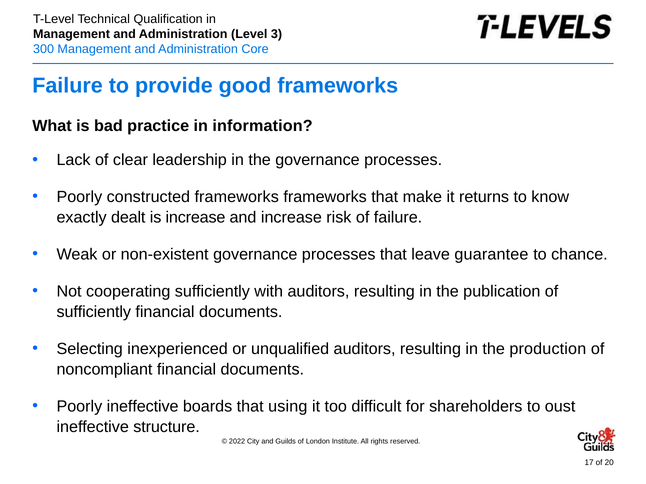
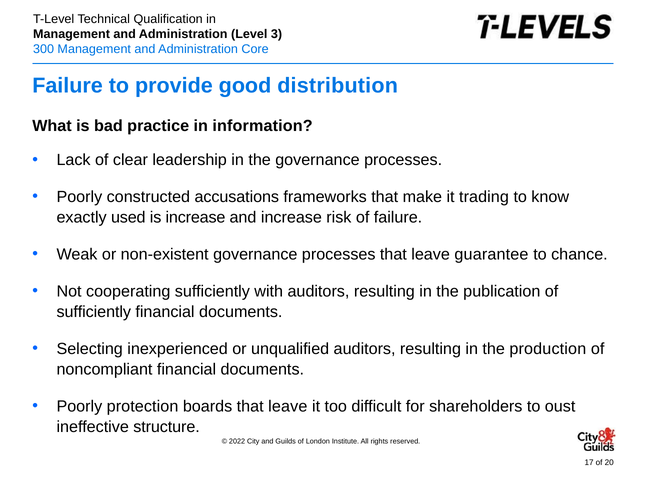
good frameworks: frameworks -> distribution (338, 86)
constructed frameworks: frameworks -> accusations (237, 197)
returns: returns -> trading (484, 197)
dealt: dealt -> used (128, 218)
Poorly ineffective: ineffective -> protection (143, 407)
boards that using: using -> leave (288, 407)
